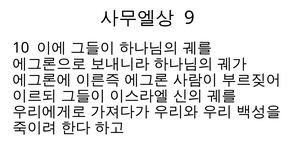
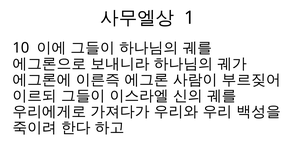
9: 9 -> 1 (189, 18)
